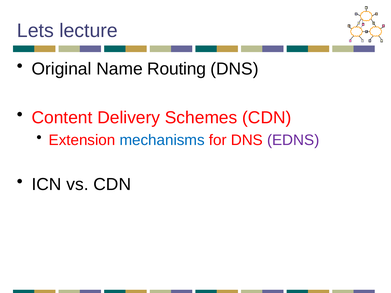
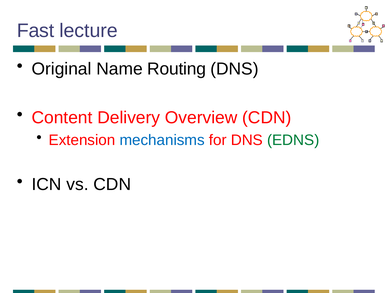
Lets: Lets -> Fast (35, 31)
Schemes: Schemes -> Overview (201, 118)
EDNS colour: purple -> green (293, 140)
